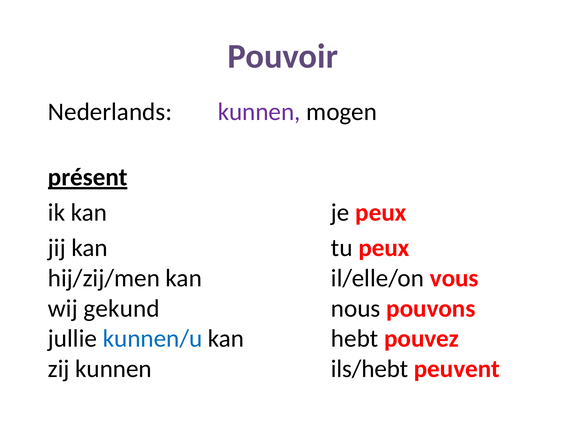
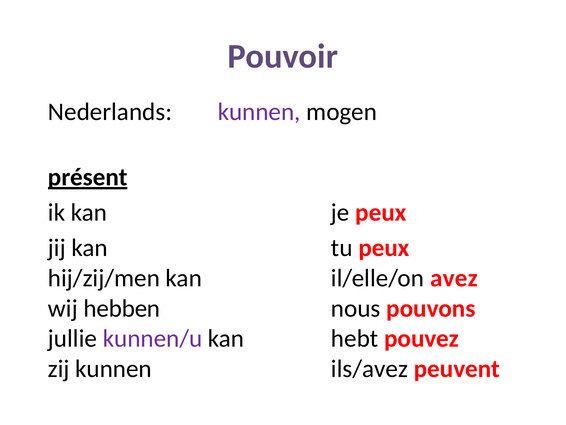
vous: vous -> avez (454, 278)
gekund: gekund -> hebben (122, 308)
kunnen/u colour: blue -> purple (153, 338)
ils/hebt: ils/hebt -> ils/avez (370, 368)
